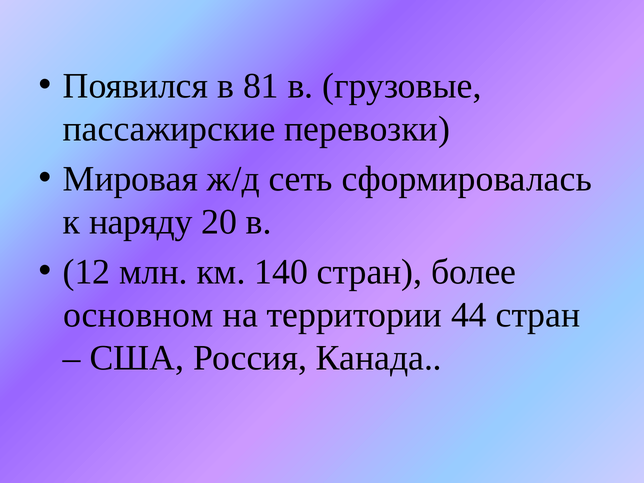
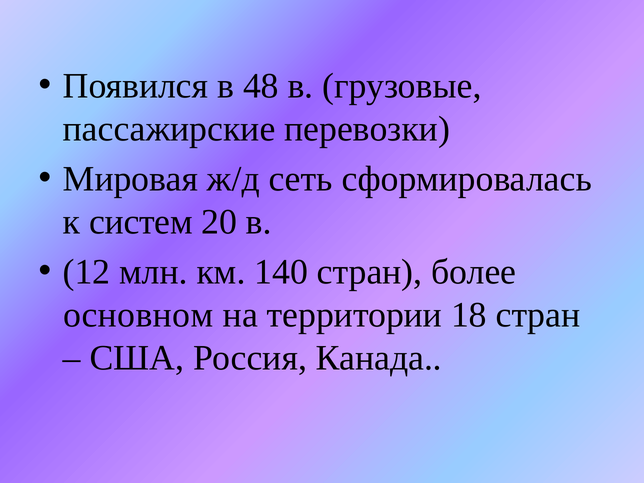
81: 81 -> 48 (261, 86)
наряду: наряду -> систем (141, 222)
44: 44 -> 18 (469, 315)
